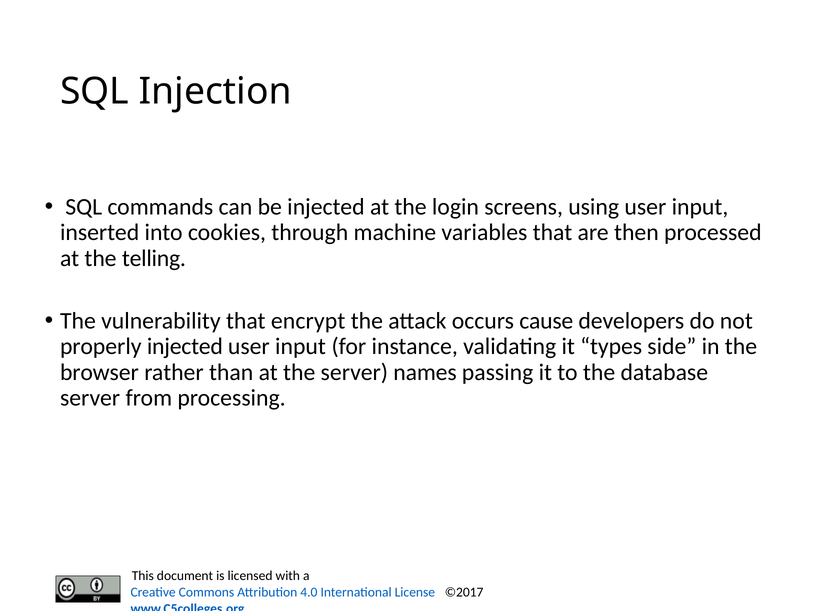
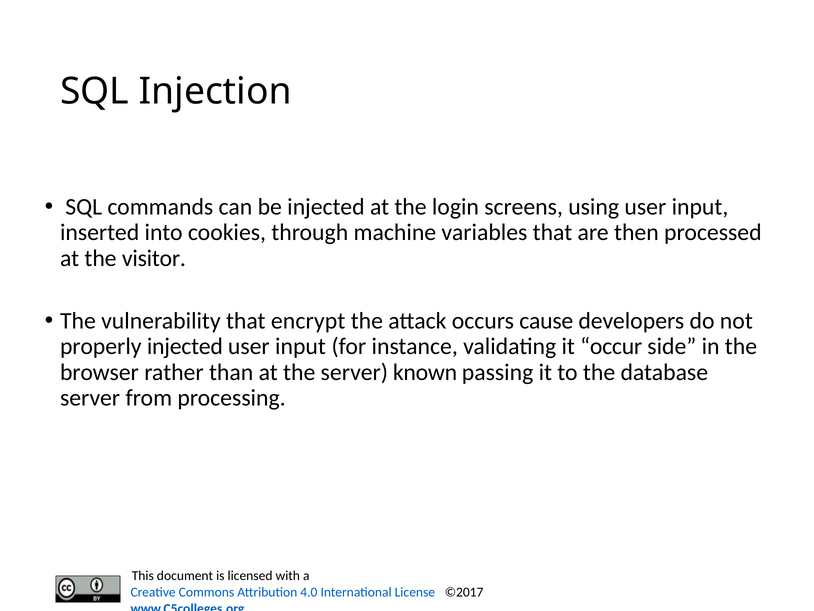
telling: telling -> visitor (154, 258)
types: types -> occur (611, 346)
names: names -> known (425, 372)
